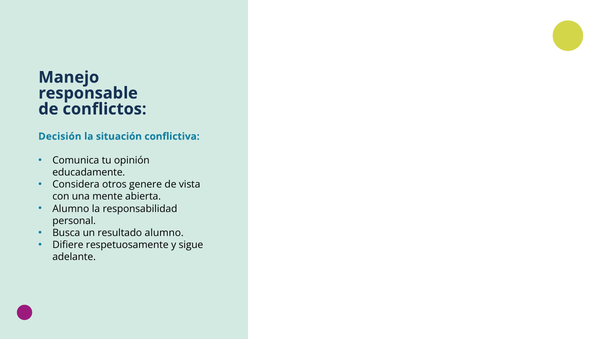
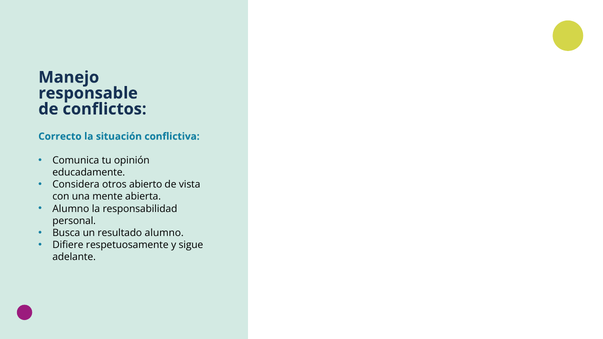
Decisión: Decisión -> Correcto (60, 137)
genere: genere -> abierto (146, 185)
